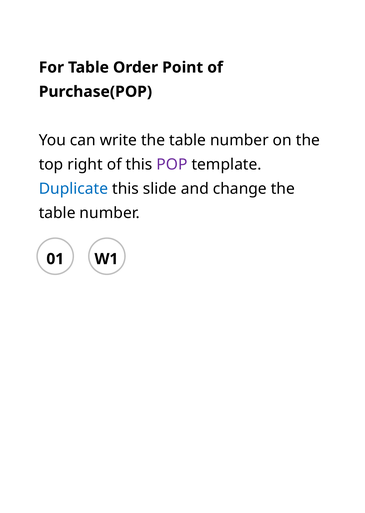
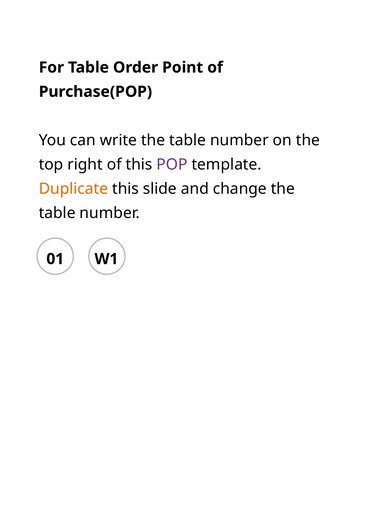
Duplicate colour: blue -> orange (73, 189)
